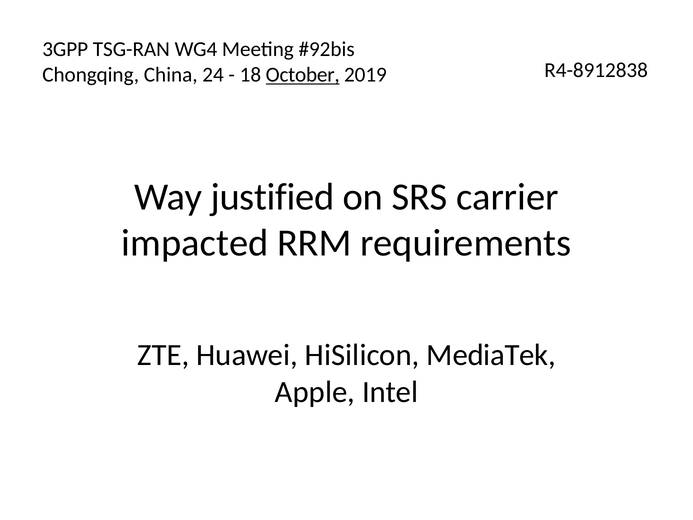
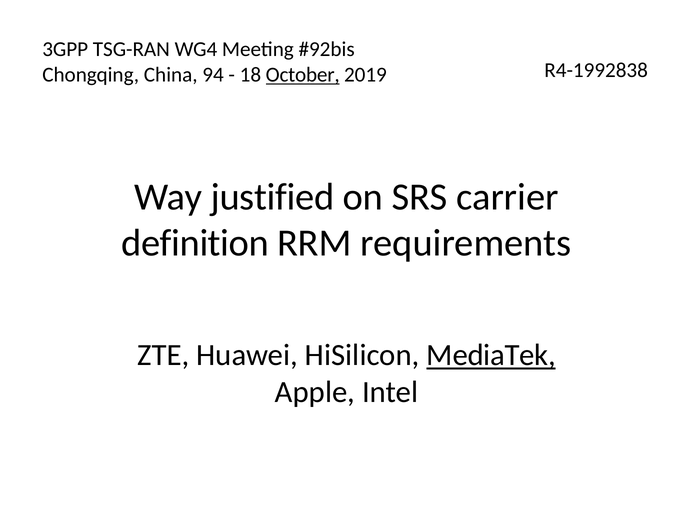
24: 24 -> 94 (213, 75)
R4-8912838: R4-8912838 -> R4-1992838 (596, 70)
impacted: impacted -> definition (195, 243)
MediaTek underline: none -> present (491, 355)
